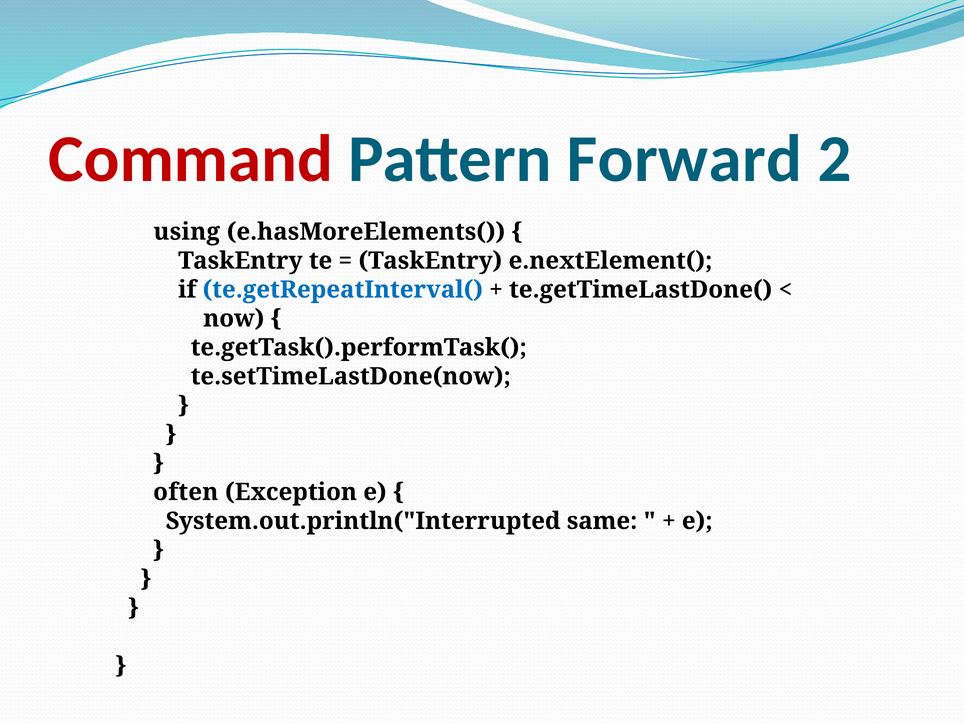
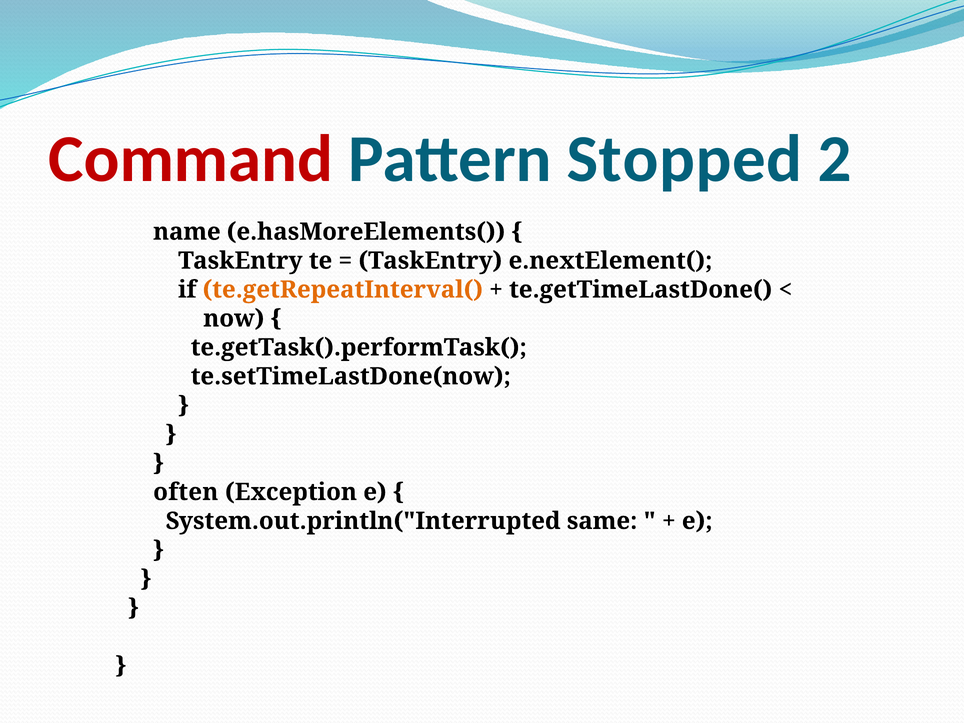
Forward: Forward -> Stopped (684, 159)
using: using -> name (187, 232)
te.getRepeatInterval( colour: blue -> orange (343, 290)
